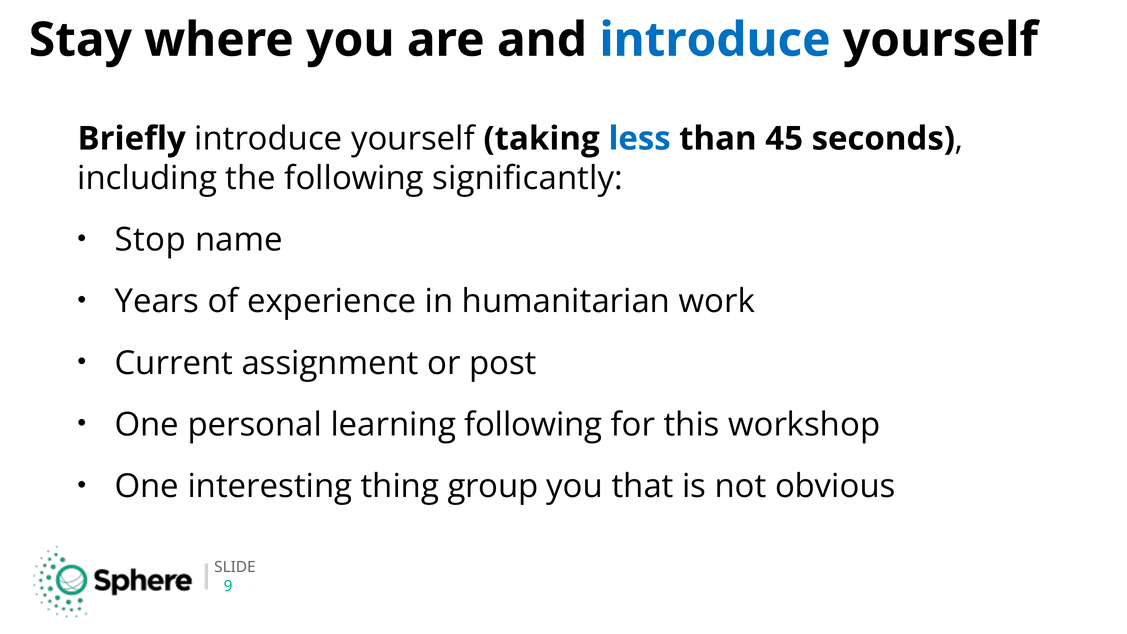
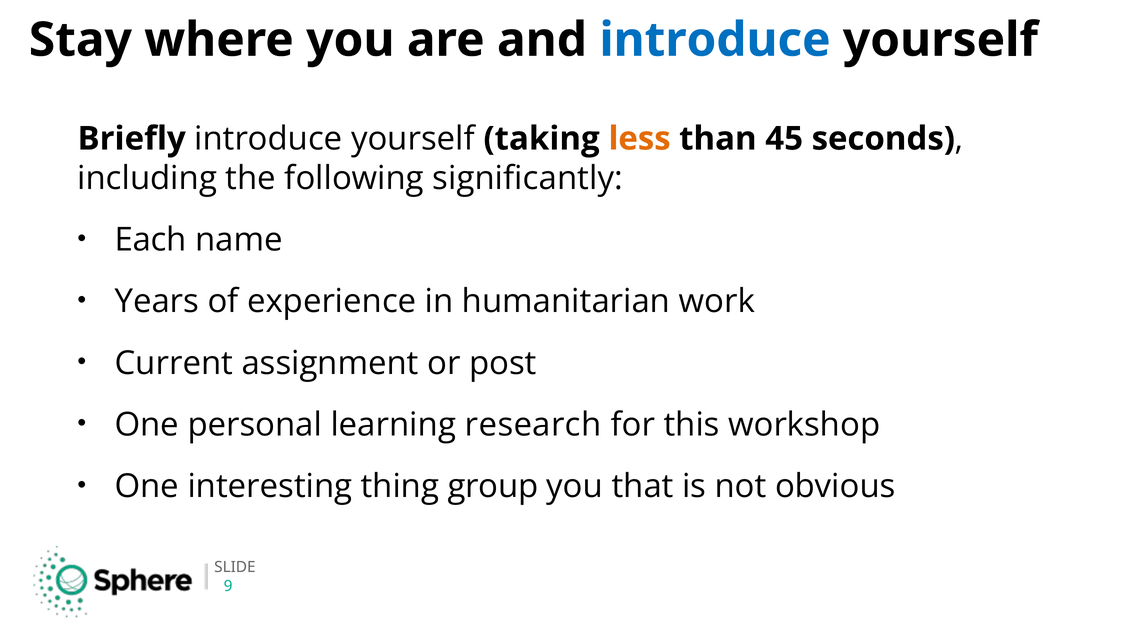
less colour: blue -> orange (639, 139)
Stop: Stop -> Each (151, 240)
learning following: following -> research (533, 425)
